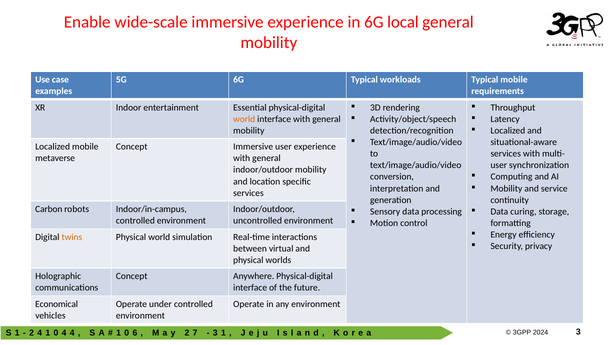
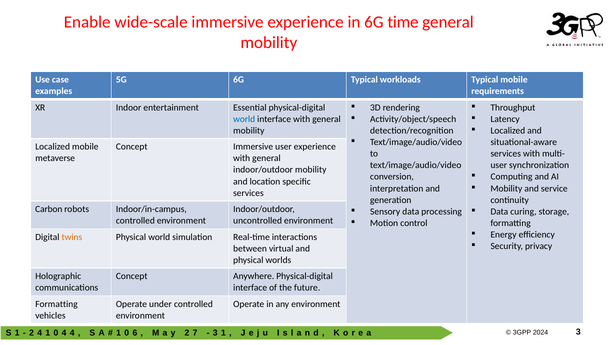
local: local -> time (403, 22)
world colour: orange -> blue (244, 119)
Economical: Economical -> Formatting (57, 304)
